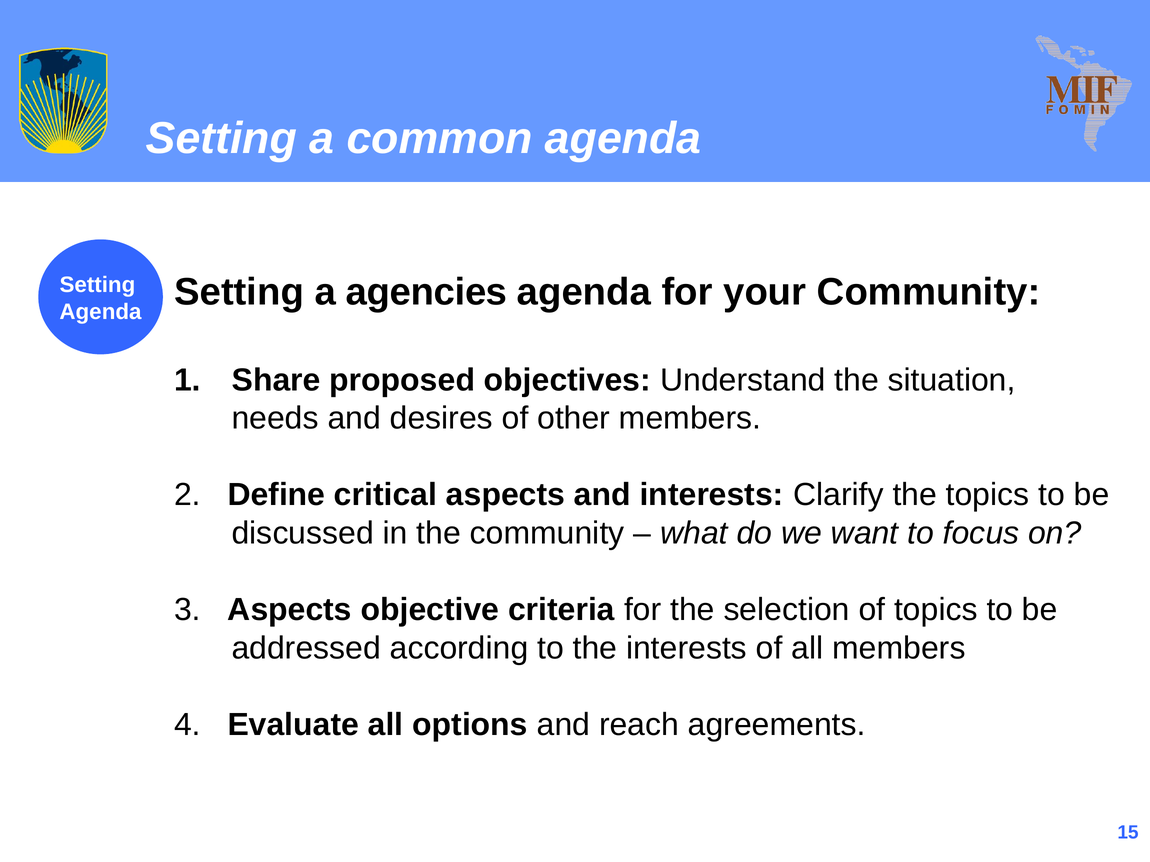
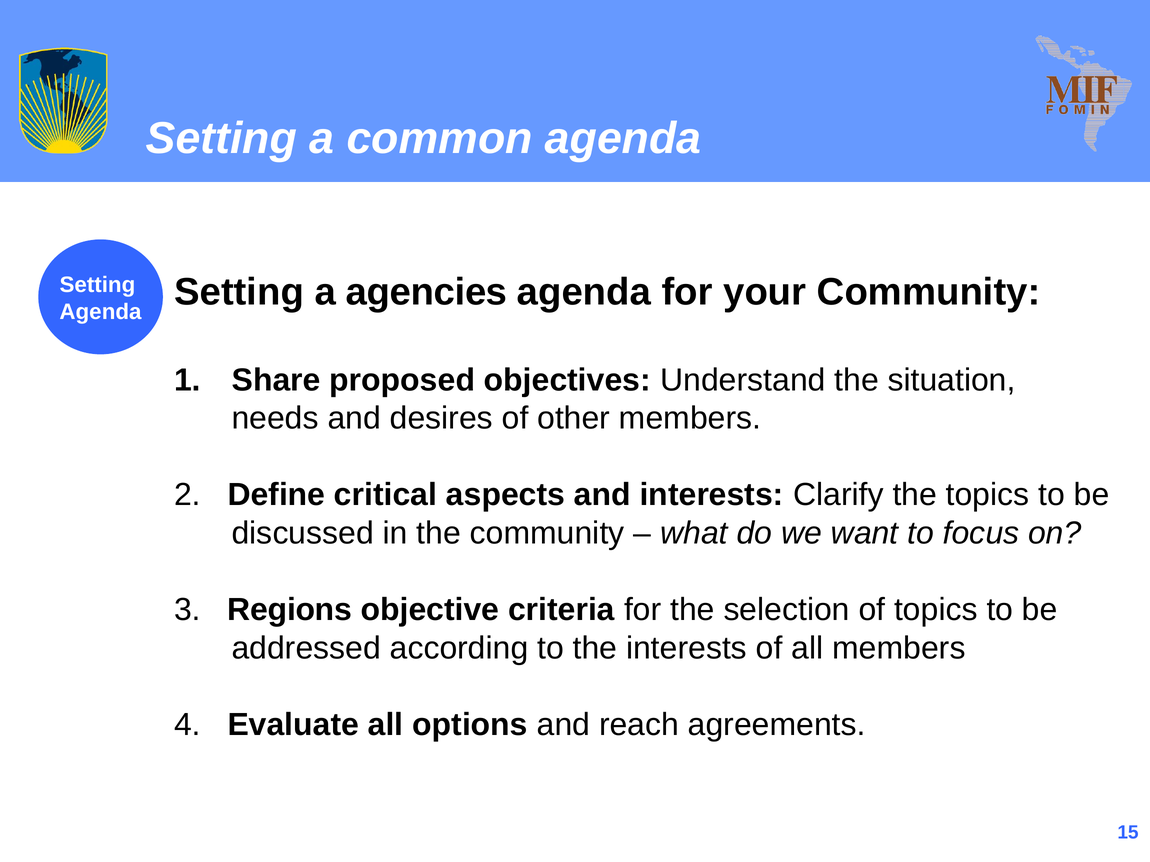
3 Aspects: Aspects -> Regions (290, 610)
